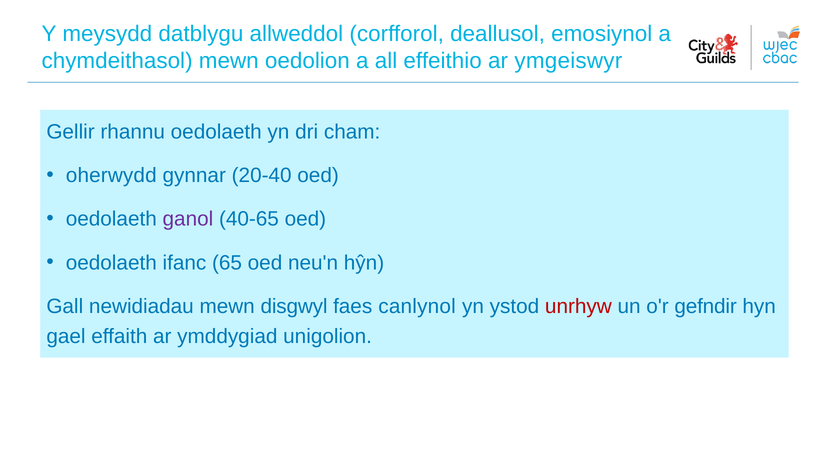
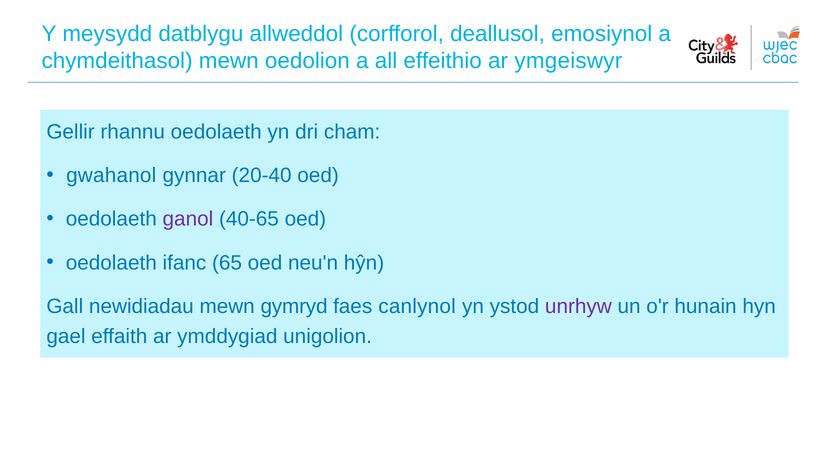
oherwydd: oherwydd -> gwahanol (111, 176)
disgwyl: disgwyl -> gymryd (294, 307)
unrhyw colour: red -> purple (578, 307)
gefndir: gefndir -> hunain (706, 307)
